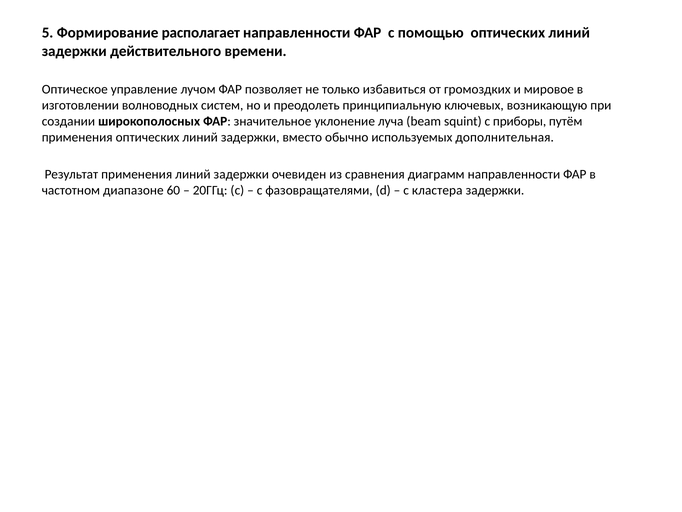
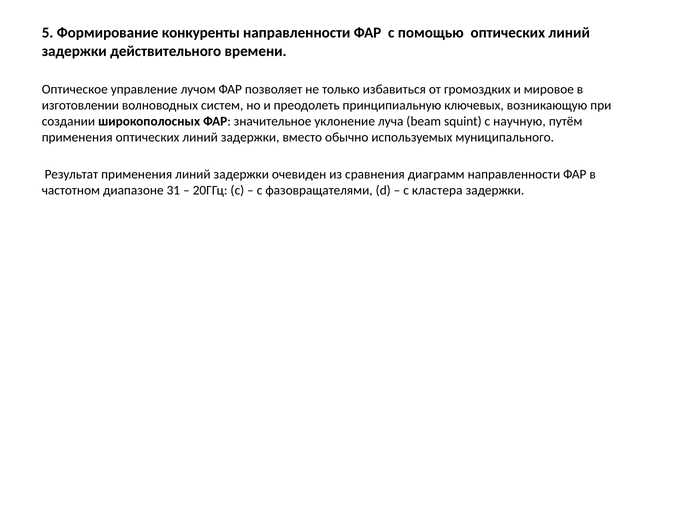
располагает: располагает -> конкуренты (201, 33)
приборы: приборы -> научную (519, 121)
дополнительная: дополнительная -> муниципального (505, 137)
60: 60 -> 31 (173, 190)
